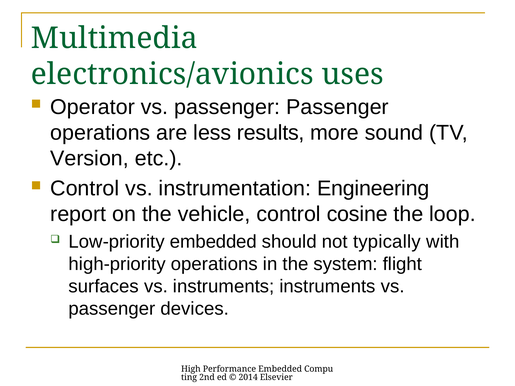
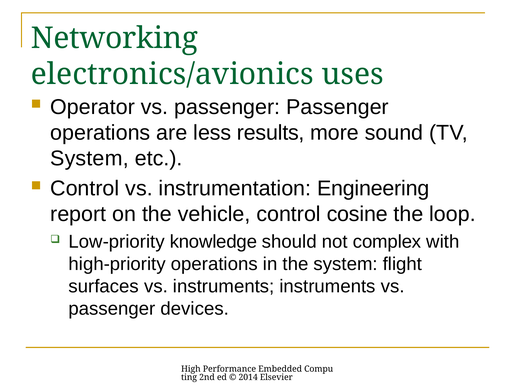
Multimedia: Multimedia -> Networking (114, 38)
Version: Version -> System (89, 159)
Low-priority embedded: embedded -> knowledge (213, 242)
typically: typically -> complex (387, 242)
